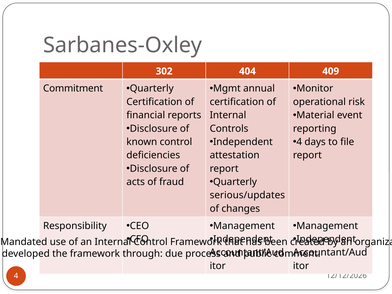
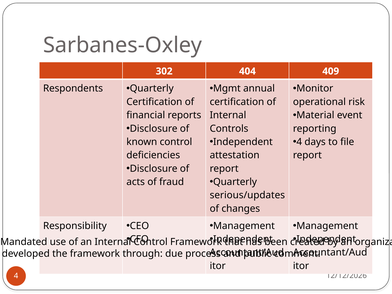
Commitment: Commitment -> Respondents (73, 89)
